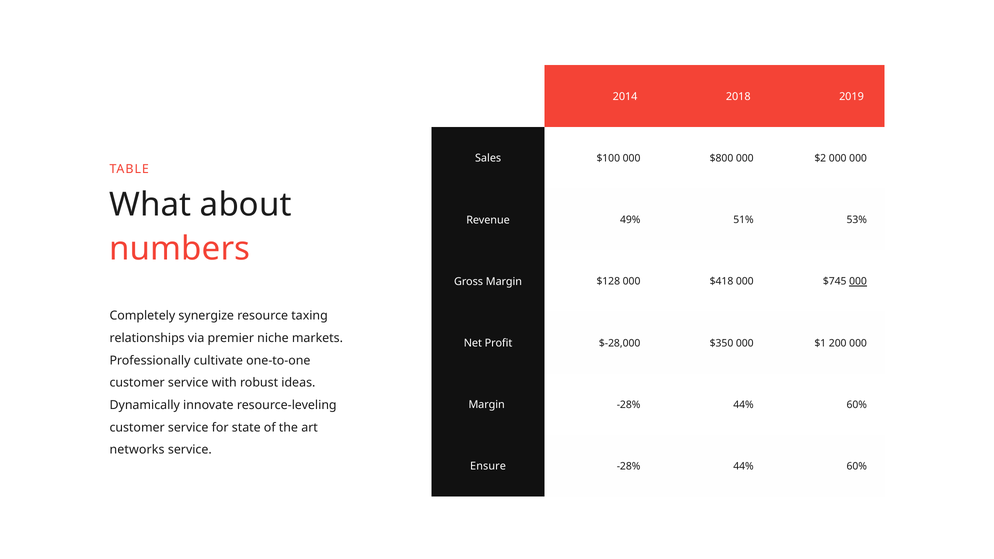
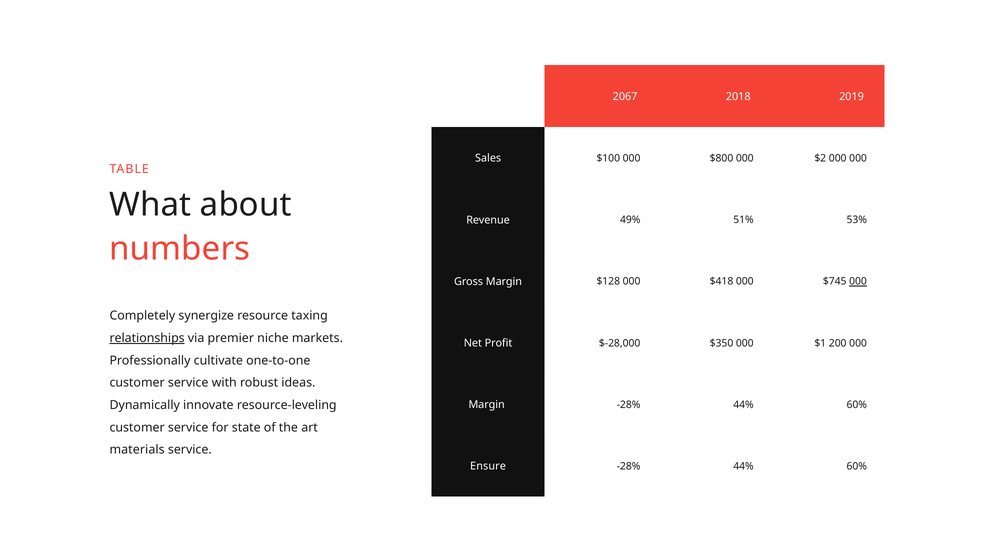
2014: 2014 -> 2067 (625, 97)
relationships underline: none -> present (147, 338)
networks: networks -> materials (137, 450)
